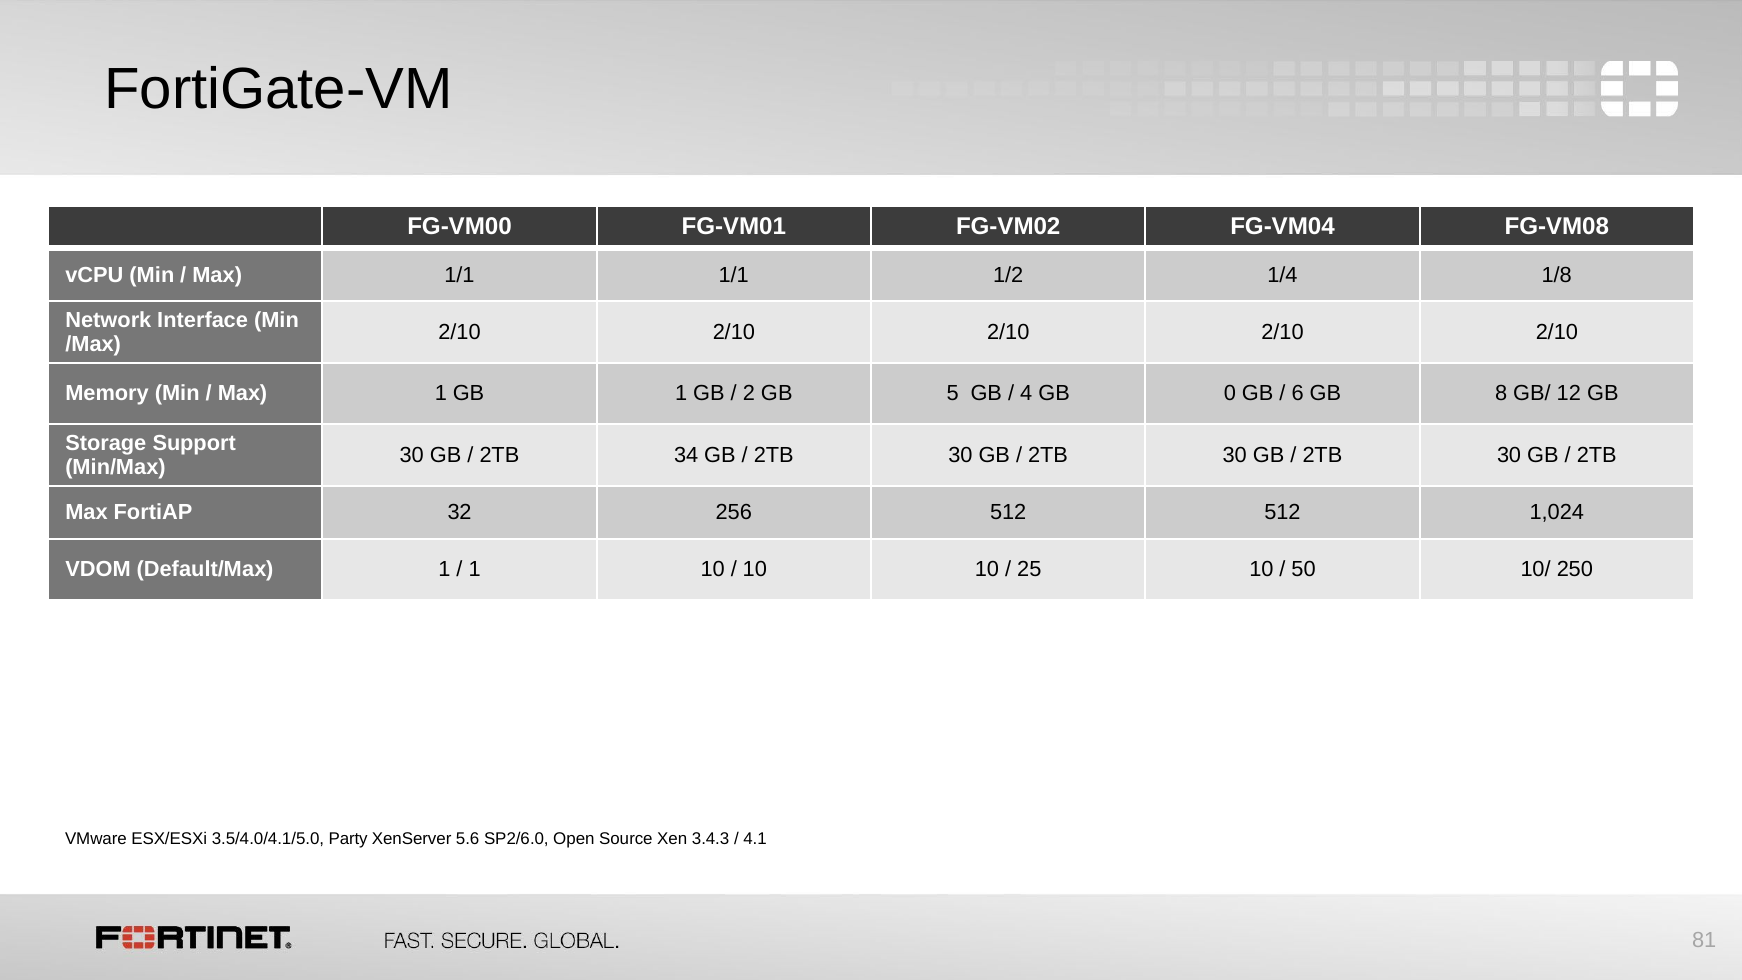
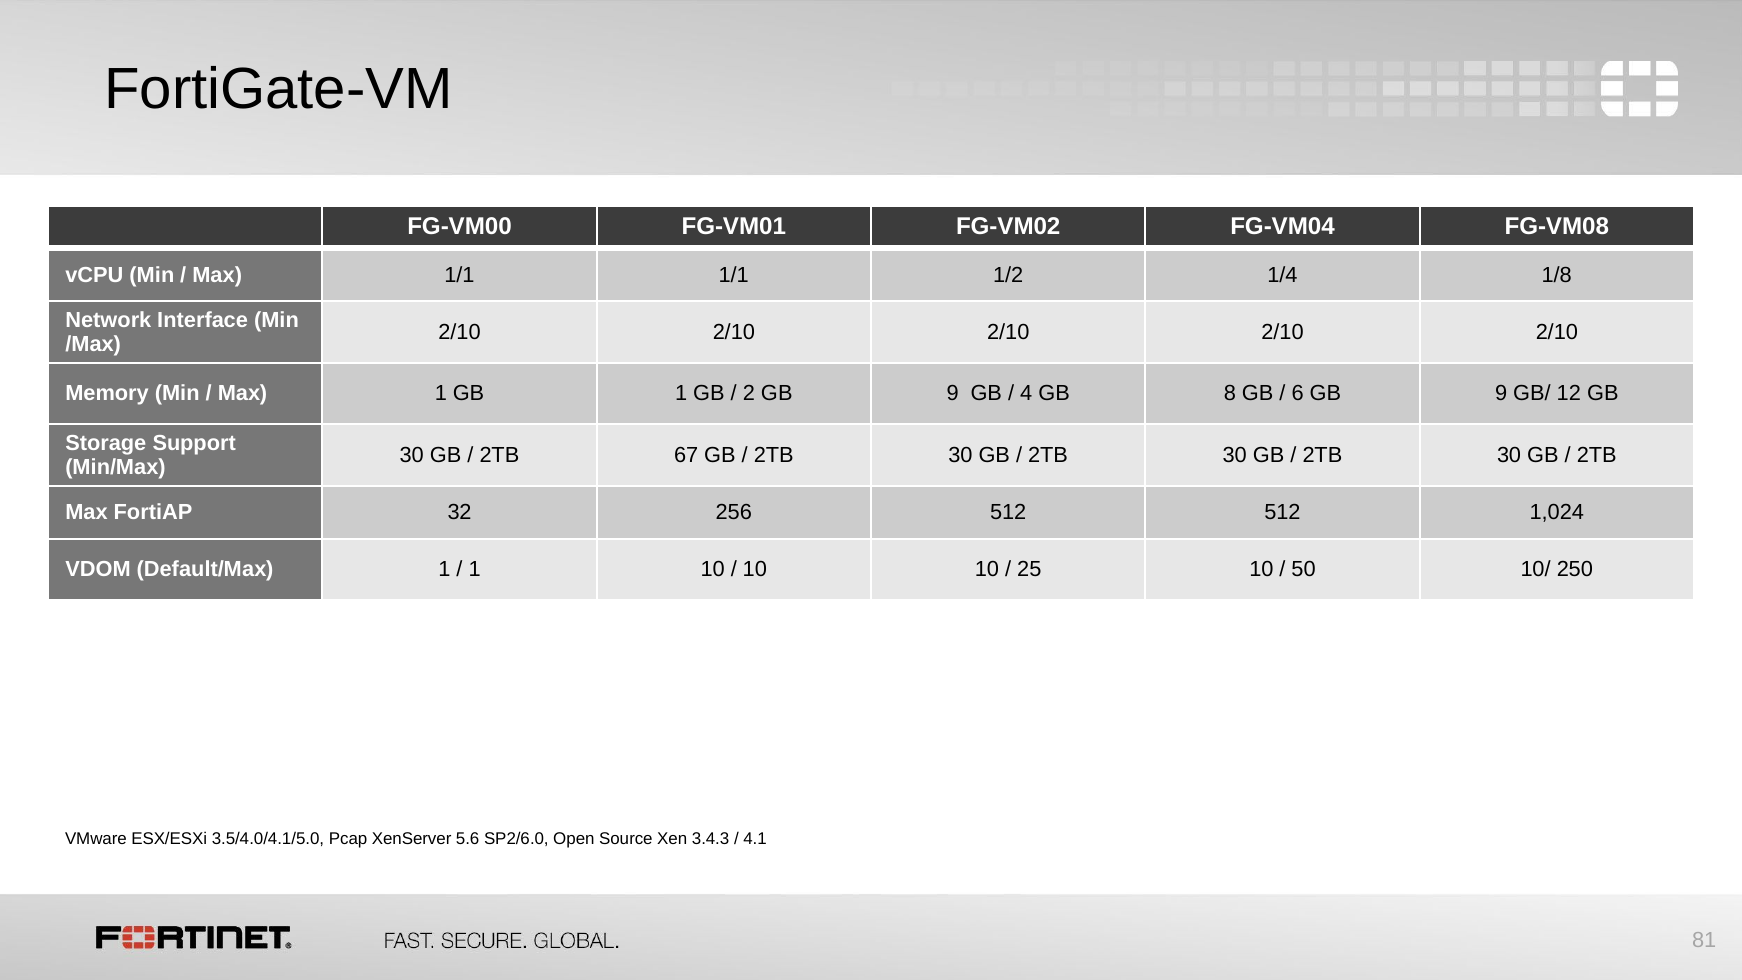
2 GB 5: 5 -> 9 (953, 394)
0: 0 -> 8 (1230, 394)
6 GB 8: 8 -> 9 (1501, 394)
34: 34 -> 67 (686, 455)
Party: Party -> Pcap (348, 839)
